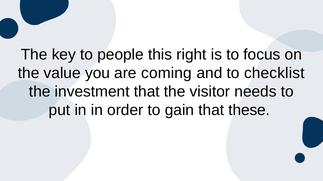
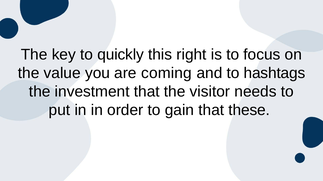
people: people -> quickly (121, 55)
checklist: checklist -> hashtags (274, 73)
